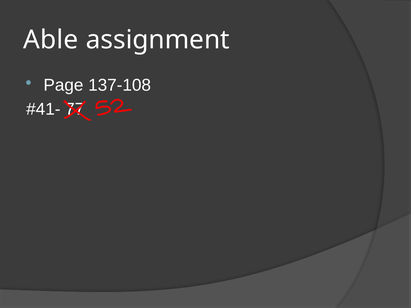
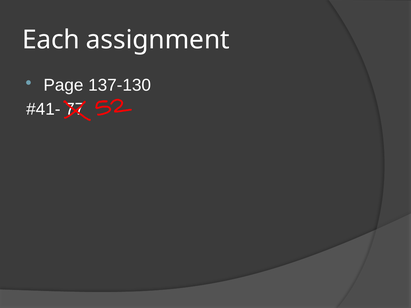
Able: Able -> Each (51, 40)
137-108: 137-108 -> 137-130 (120, 85)
